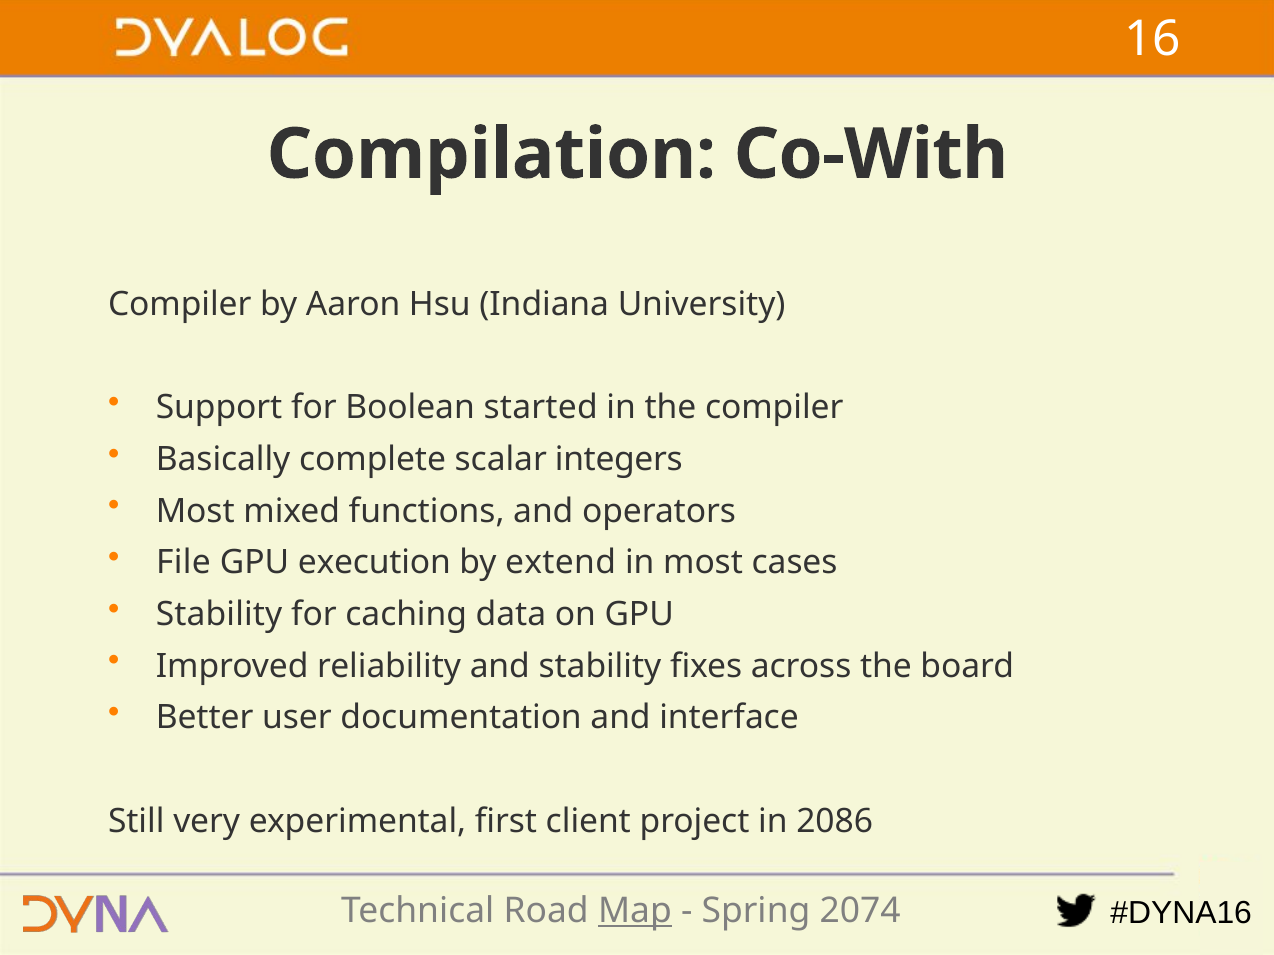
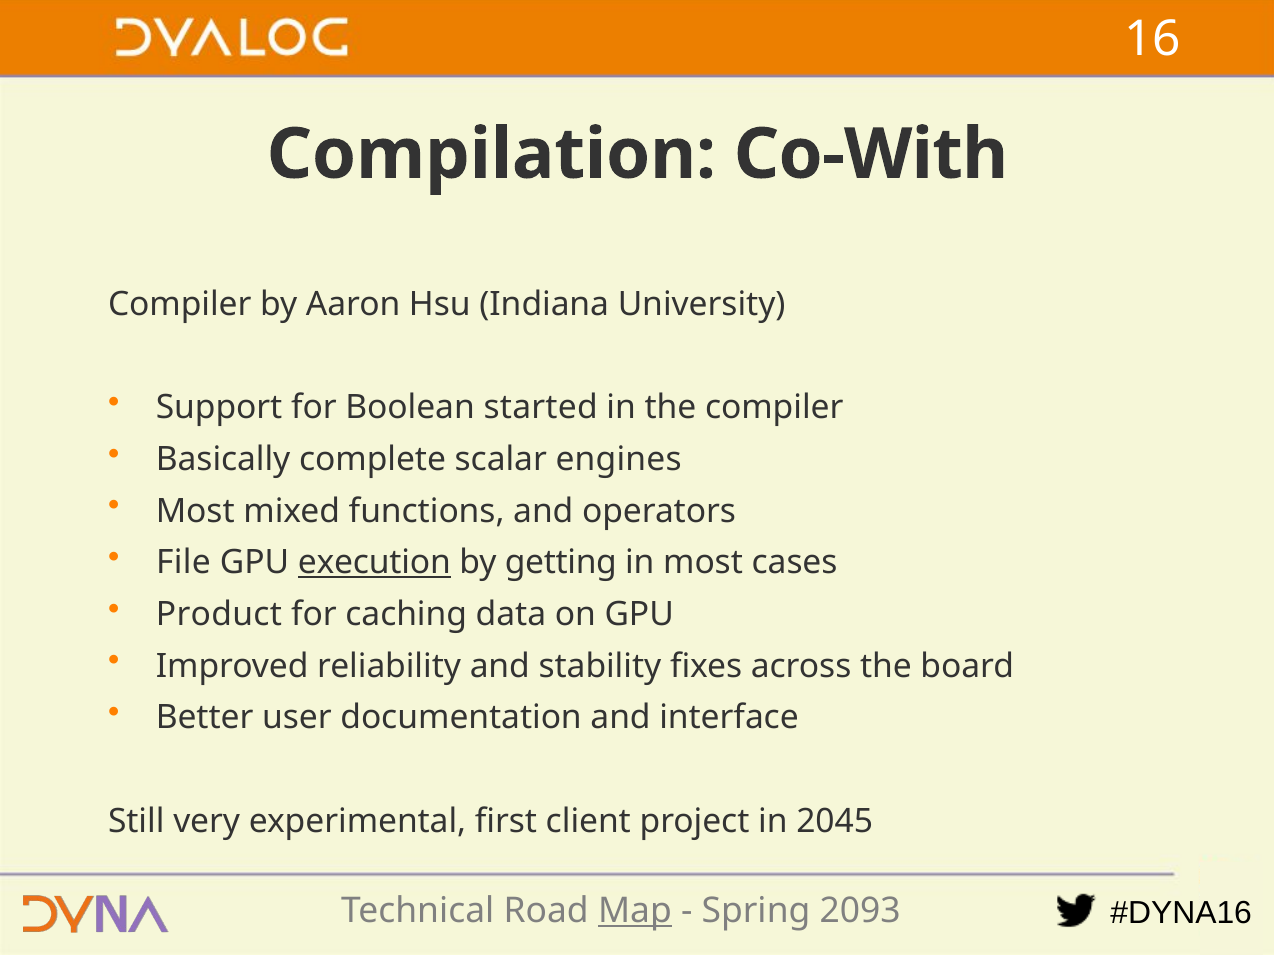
integers: integers -> engines (619, 460)
execution underline: none -> present (374, 563)
extend: extend -> getting (561, 563)
Stability: Stability -> Product (219, 615)
2086: 2086 -> 2045 (835, 821)
2074: 2074 -> 2093 (860, 911)
